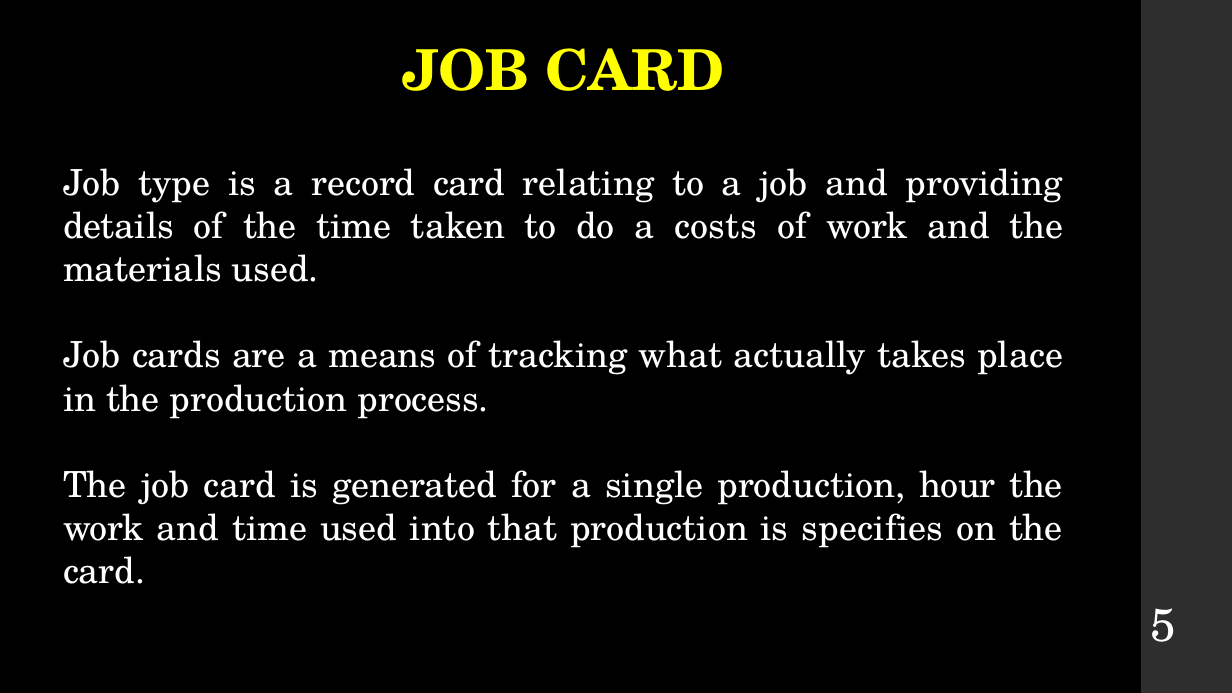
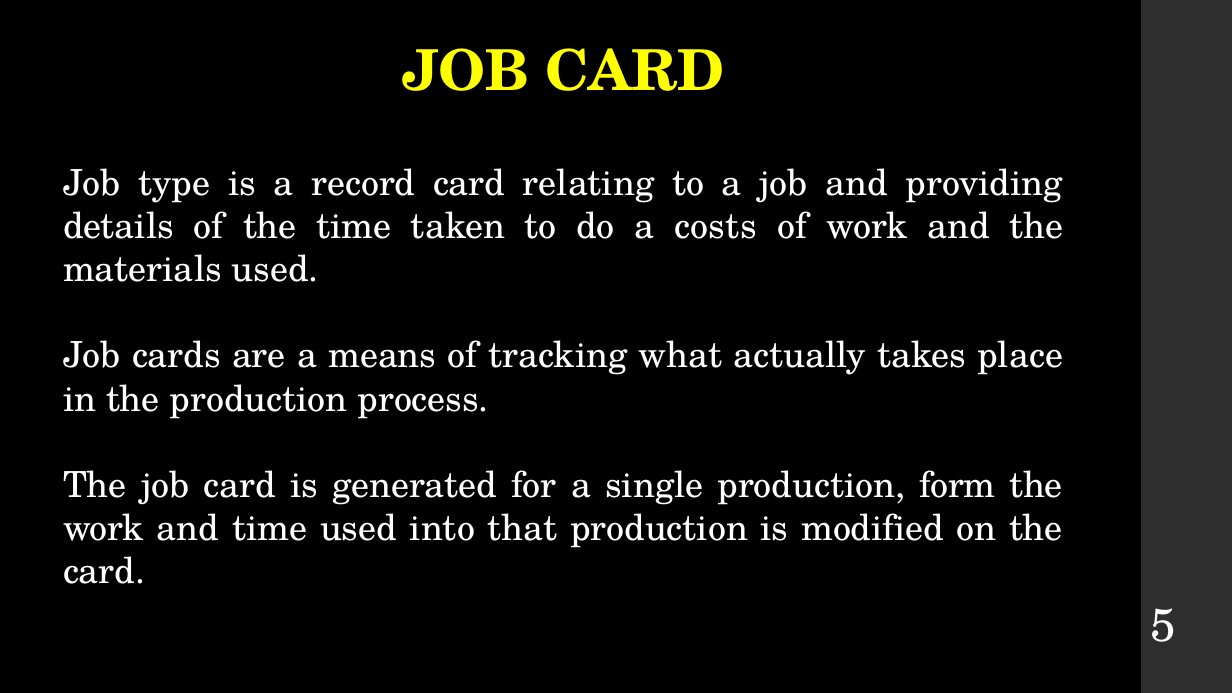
hour: hour -> form (958, 486)
specifies: specifies -> modified (873, 529)
